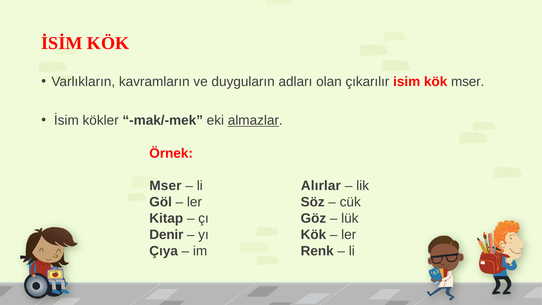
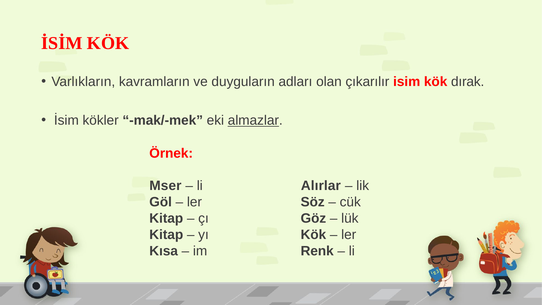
kök mser: mser -> dırak (468, 82)
Denir: Denir -> Kitap (166, 235)
Çıya: Çıya -> Kısa (164, 251)
